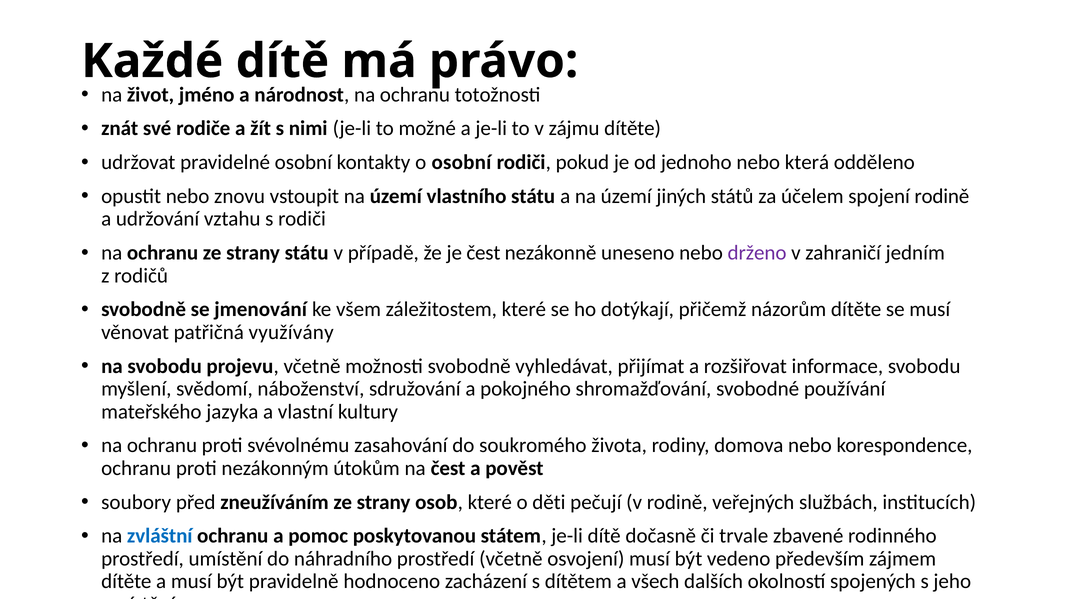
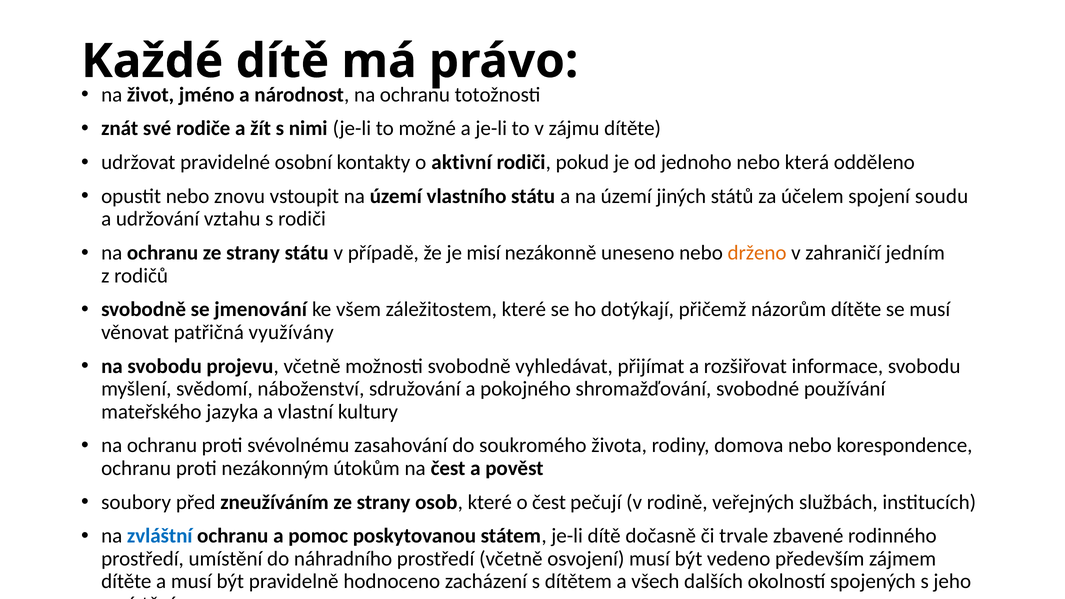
o osobní: osobní -> aktivní (462, 162)
spojení rodině: rodině -> soudu (942, 196)
je čest: čest -> misí (483, 253)
drženo colour: purple -> orange (757, 253)
o děti: děti -> čest (549, 502)
